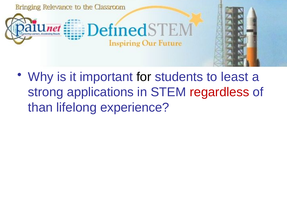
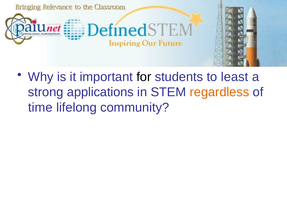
regardless colour: red -> orange (219, 92)
than: than -> time (40, 108)
experience: experience -> community (135, 108)
